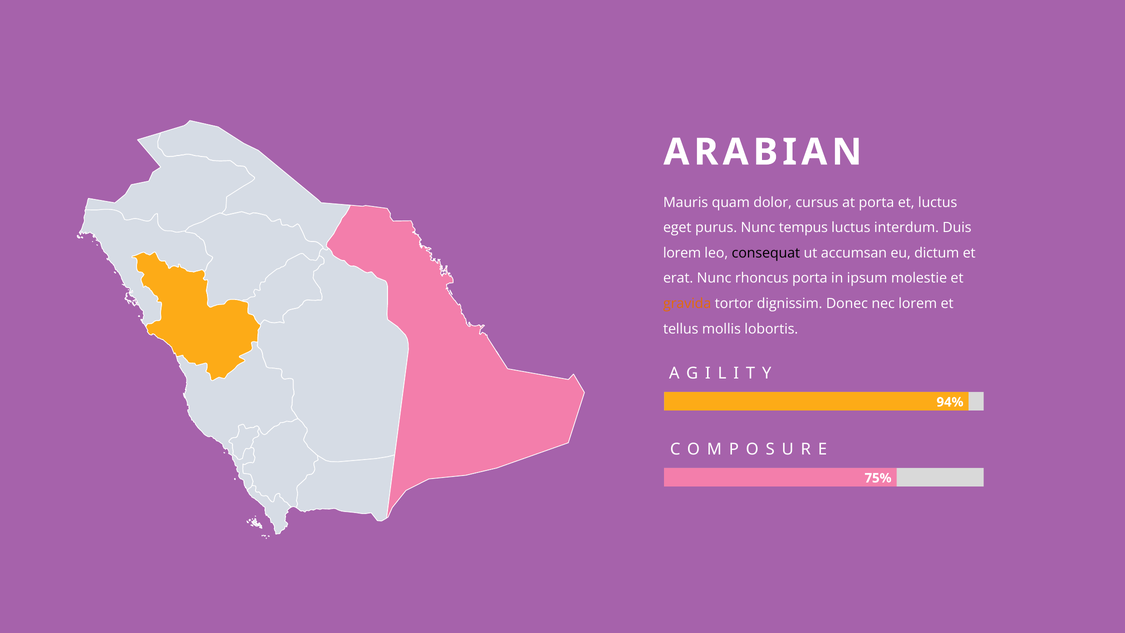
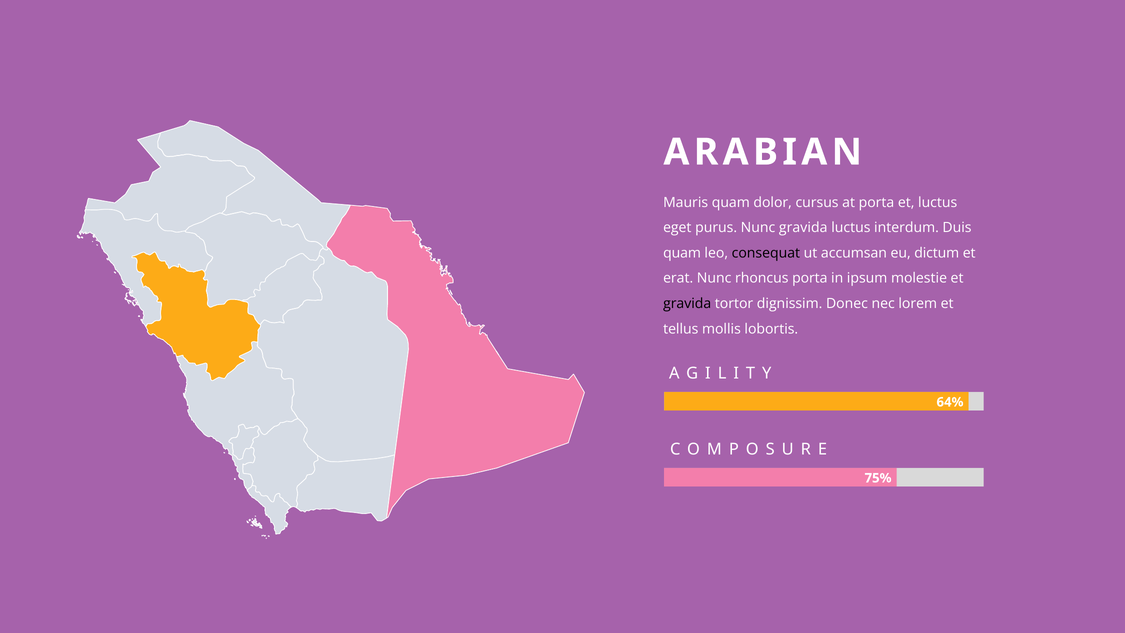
Nunc tempus: tempus -> gravida (803, 228)
lorem: lorem -> quam (682, 253)
gravida colour: orange -> black (687, 303)
94%: 94% -> 64% (950, 402)
